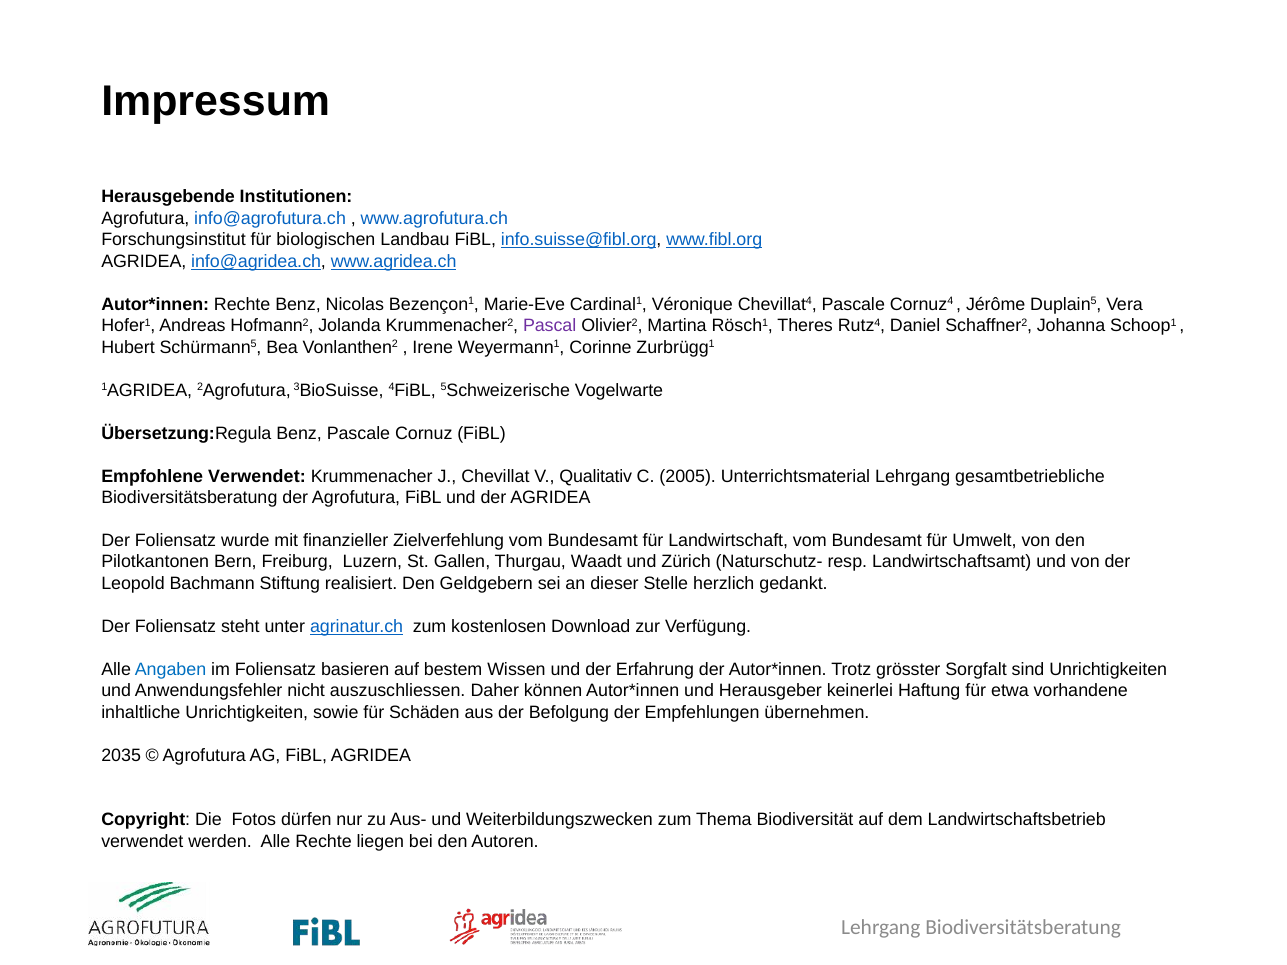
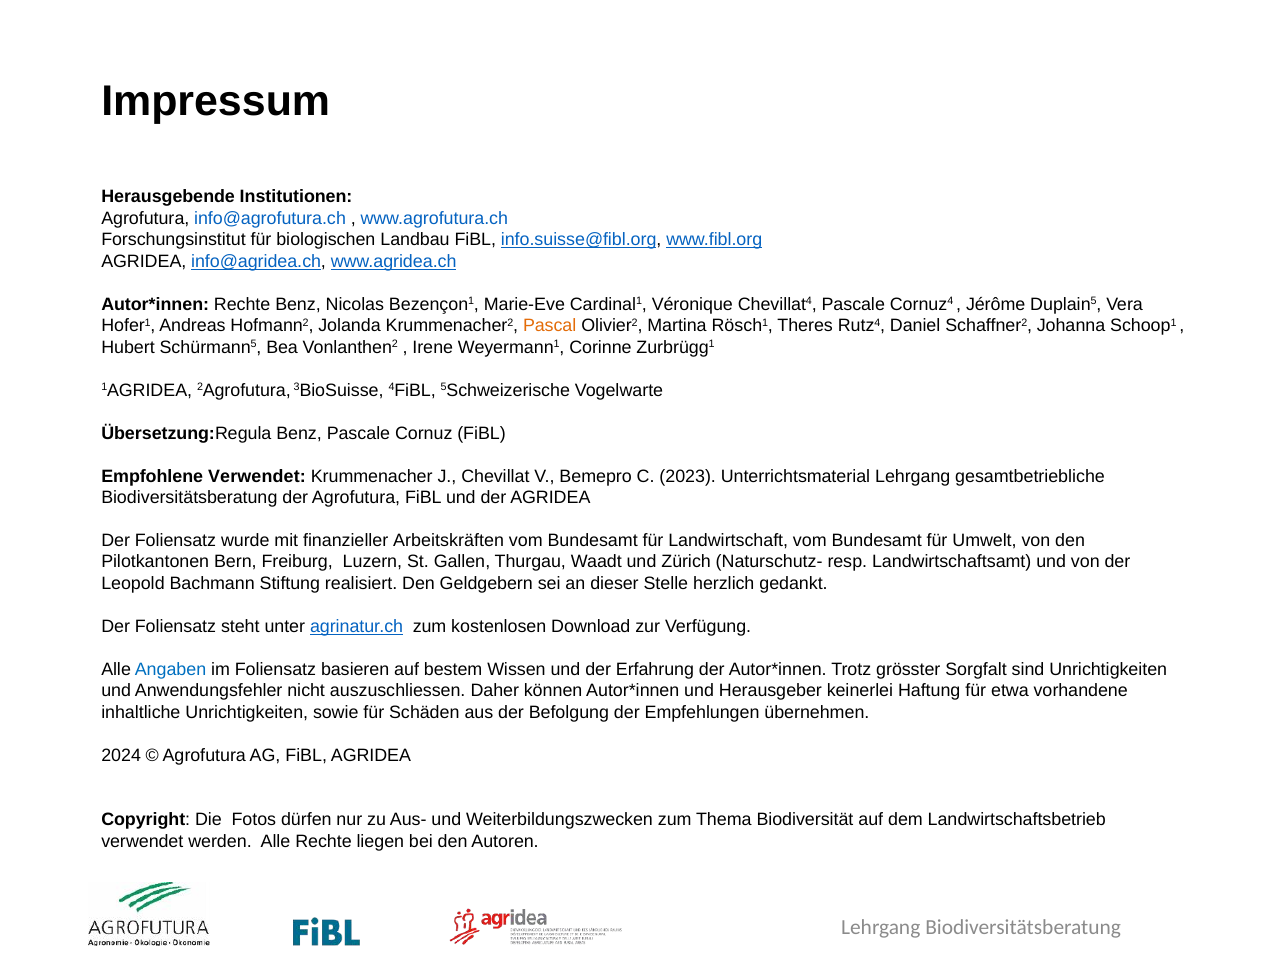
Pascal colour: purple -> orange (550, 326)
Qualitativ: Qualitativ -> Bemepro (596, 476)
2005: 2005 -> 2023 (688, 476)
Zielverfehlung: Zielverfehlung -> Arbeitskräften (449, 541)
2035: 2035 -> 2024 (121, 756)
